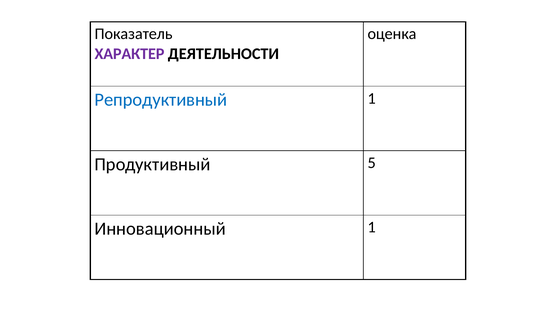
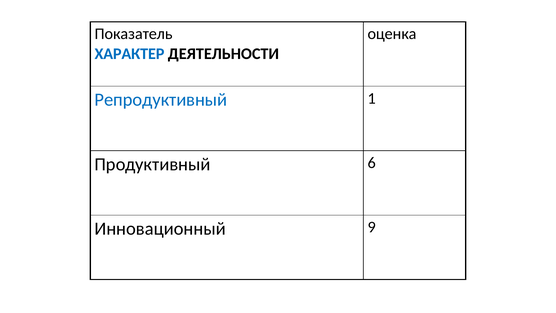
ХАРАКТЕР colour: purple -> blue (129, 54)
5: 5 -> 6 (372, 163)
Инновационный 1: 1 -> 9 (372, 227)
